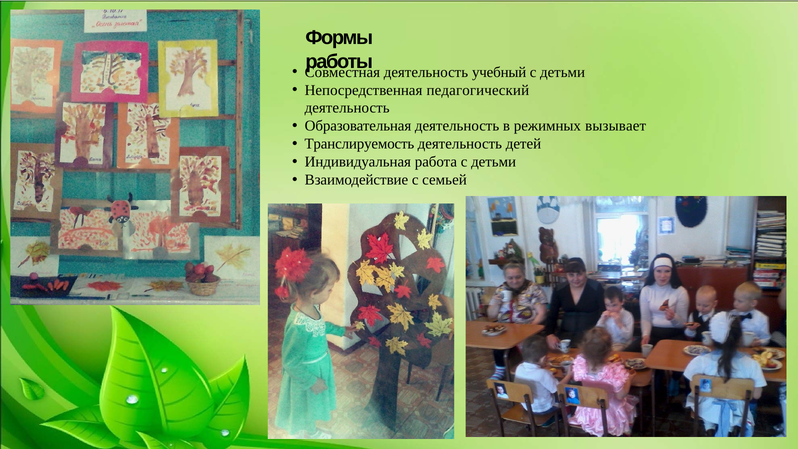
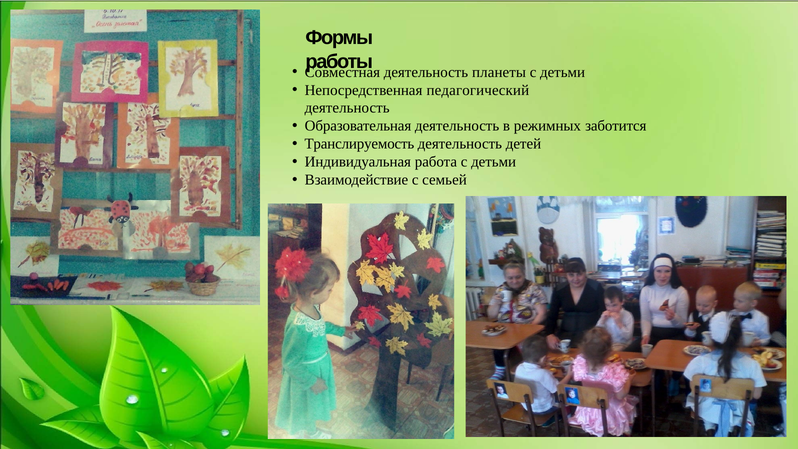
учебный: учебный -> планеты (499, 72)
вызывает: вызывает -> заботится (616, 126)
